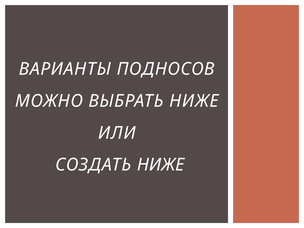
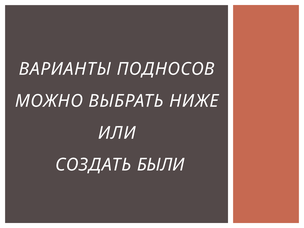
СОЗДАТЬ НИЖЕ: НИЖЕ -> БЫЛИ (161, 165)
